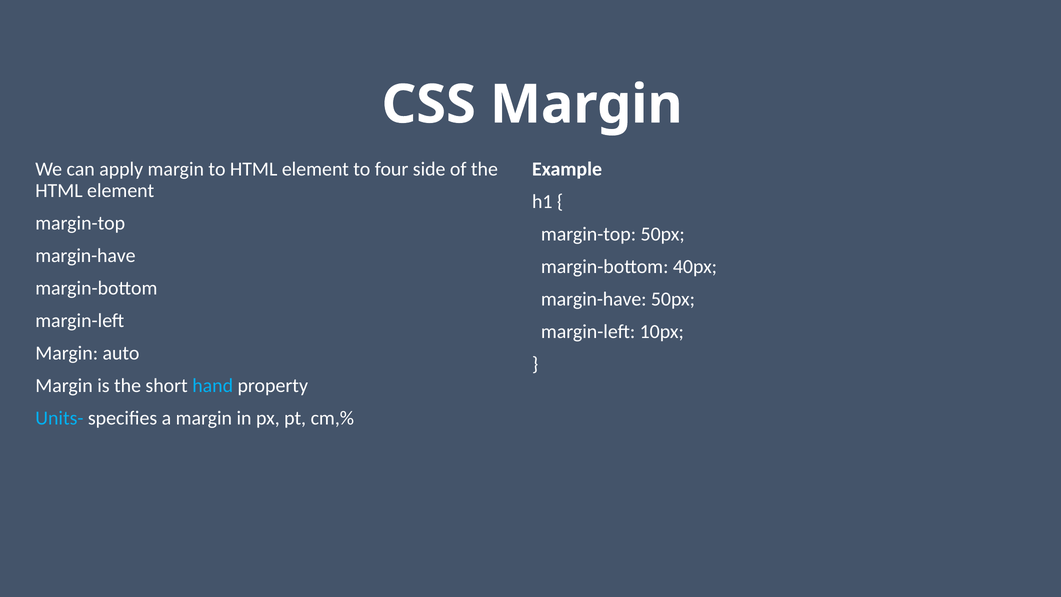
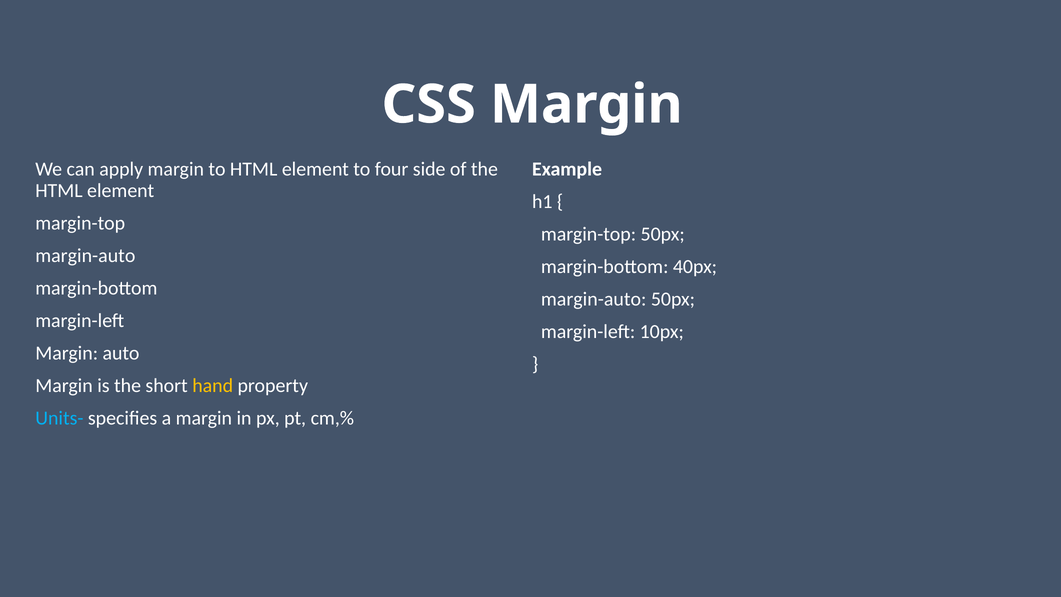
margin-have: margin-have -> margin-auto (85, 256)
margin-have: margin-have -> margin-auto (594, 299)
hand colour: light blue -> yellow (213, 386)
